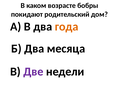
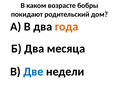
Две colour: purple -> blue (33, 72)
